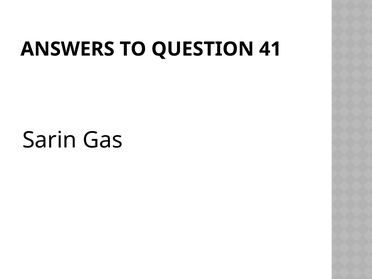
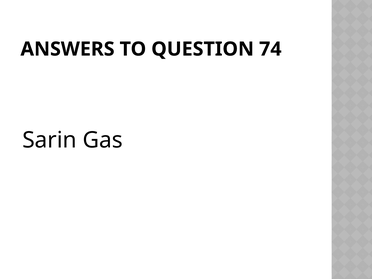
41: 41 -> 74 (270, 49)
